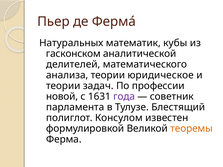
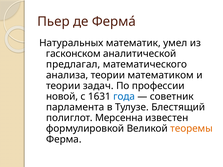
кубы: кубы -> умел (175, 43)
делителей: делителей -> предлагал (73, 64)
юридическое: юридическое -> математиком (161, 75)
года colour: purple -> blue (124, 97)
Консулом: Консулом -> Мерсенна (119, 118)
